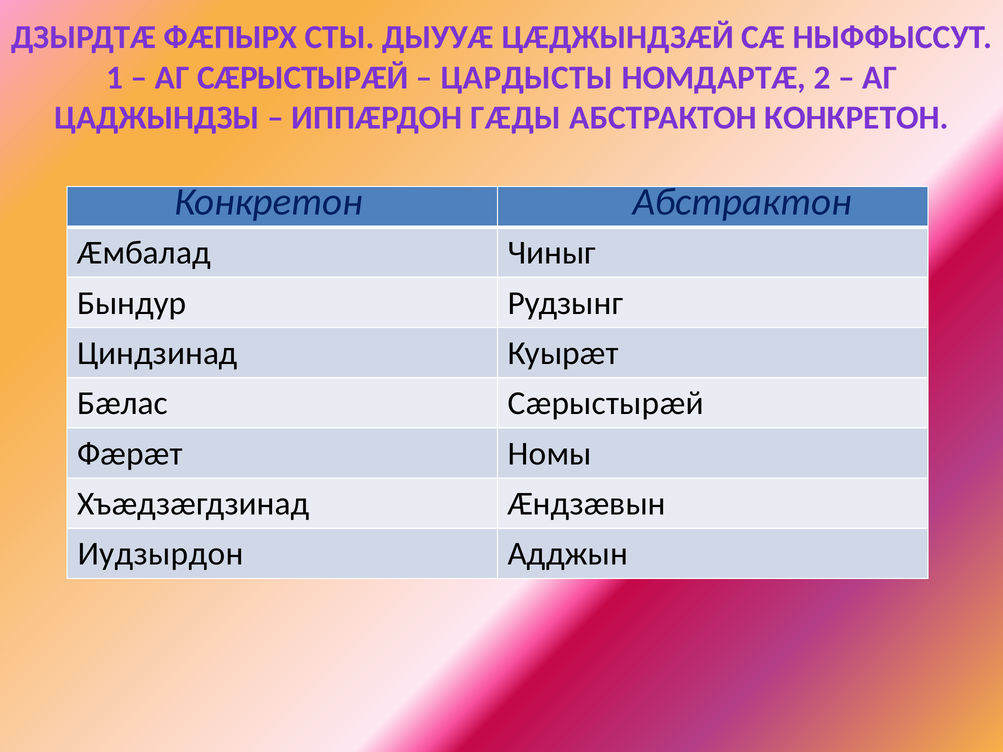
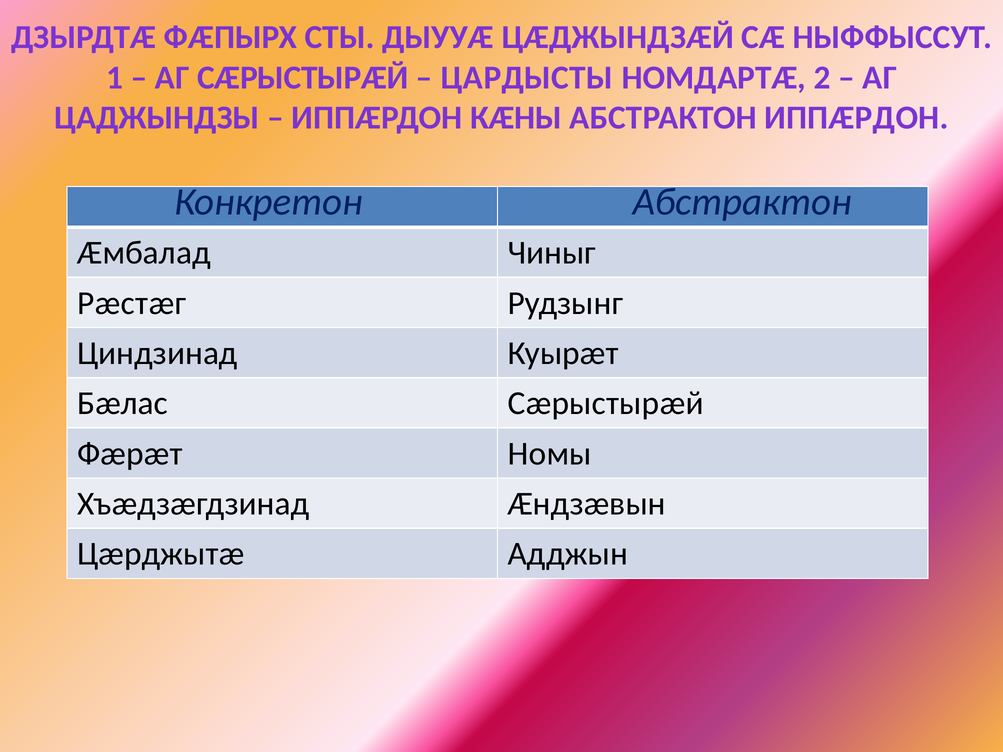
ГÆДЫ: ГÆДЫ -> КÆНЫ (516, 118)
АБСТРАКТОН КОНКРЕТОН: КОНКРЕТОН -> ИППÆРДОН (856, 118)
Бындур: Бындур -> Рæстæг (132, 303)
Иудзырдон: Иудзырдон -> Цæрджытæ (161, 554)
